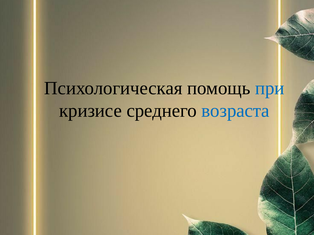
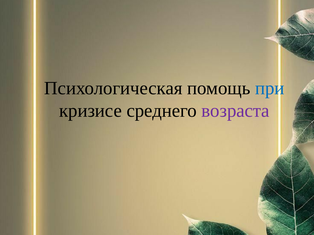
возраста colour: blue -> purple (235, 111)
